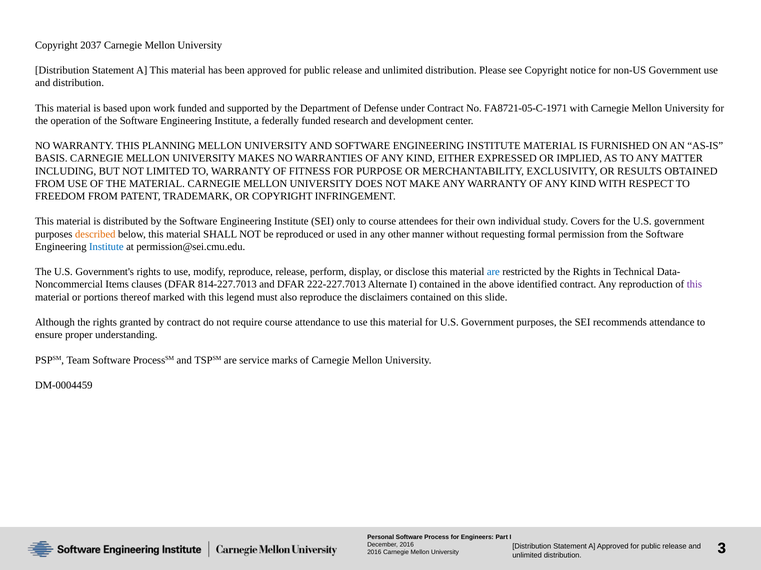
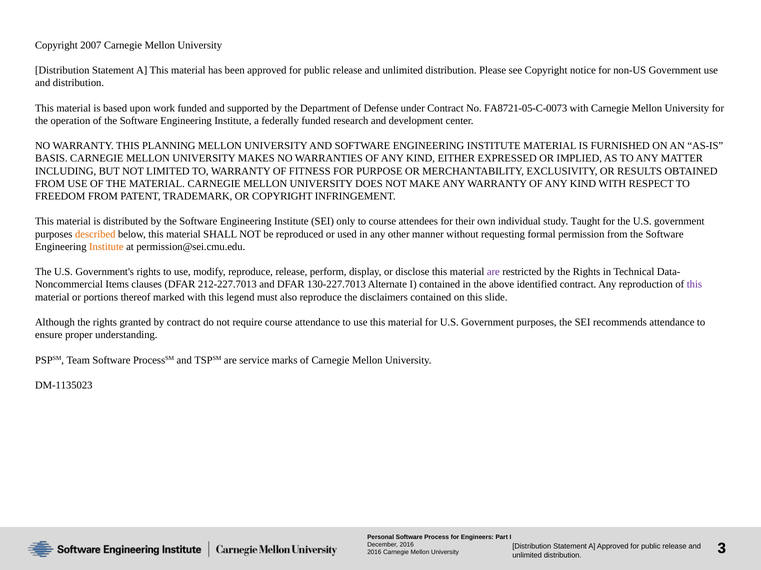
2037: 2037 -> 2007 (91, 45)
FA8721-05-C-1971: FA8721-05-C-1971 -> FA8721-05-C-0073 (526, 108)
Covers: Covers -> Taught (585, 222)
Institute colour: blue -> orange (106, 247)
are colour: blue -> purple (493, 272)
814-227.7013: 814-227.7013 -> 212-227.7013 (227, 285)
222-227.7013: 222-227.7013 -> 130-227.7013 (336, 285)
DM-0004459: DM-0004459 -> DM-1135023 (64, 386)
